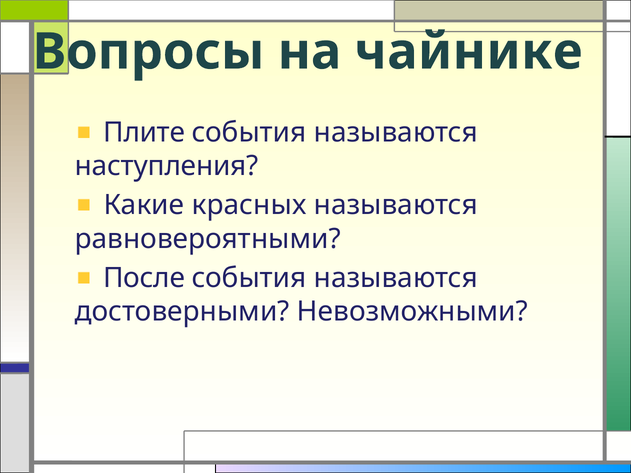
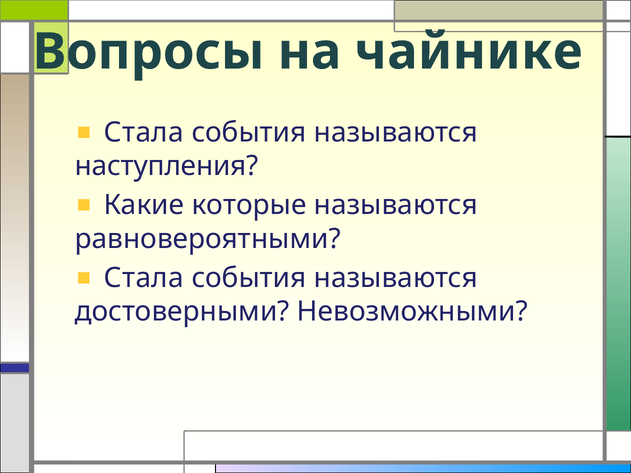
Плите: Плите -> Стала (144, 132)
красных: красных -> которые (249, 205)
После: После -> Стала (144, 278)
